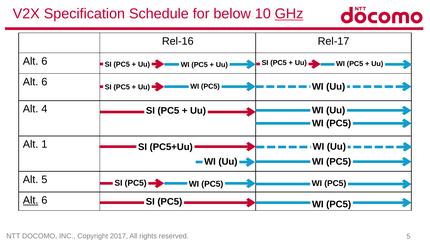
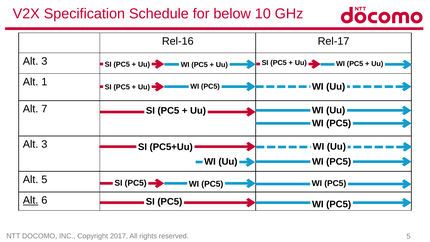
GHz underline: present -> none (289, 14)
6: 6 -> 3 (44, 61)
6: 6 -> 1 (44, 82)
4: 4 -> 7 (44, 109)
1: 1 -> 3 (44, 144)
